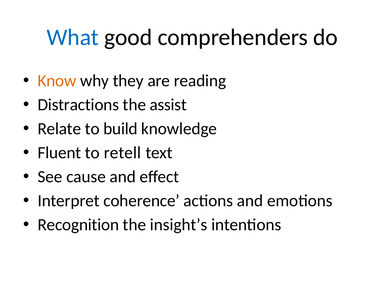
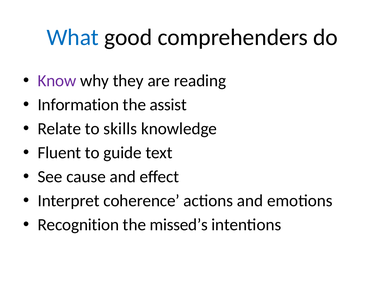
Know colour: orange -> purple (57, 81)
Distractions: Distractions -> Information (78, 105)
build: build -> skills (120, 129)
retell: retell -> guide (123, 153)
insight’s: insight’s -> missed’s (179, 225)
